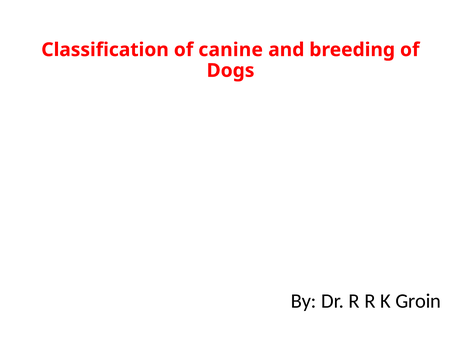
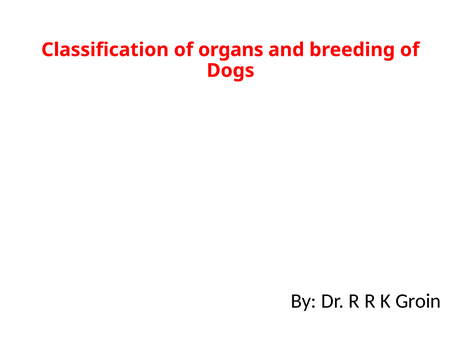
canine: canine -> organs (231, 50)
